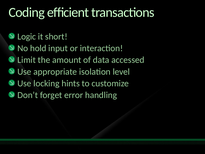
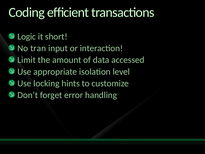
hold: hold -> tran (38, 48)
